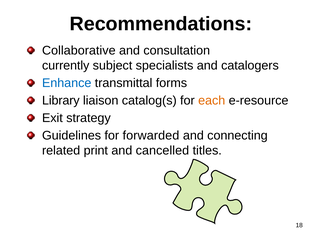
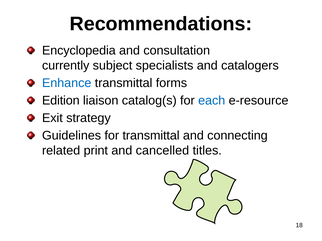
Collaborative: Collaborative -> Encyclopedia (79, 51)
Library: Library -> Edition (61, 101)
each colour: orange -> blue (212, 101)
for forwarded: forwarded -> transmittal (151, 136)
